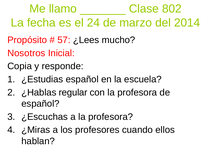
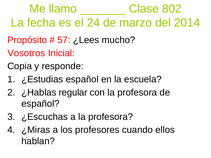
Nosotros: Nosotros -> Vosotros (26, 53)
